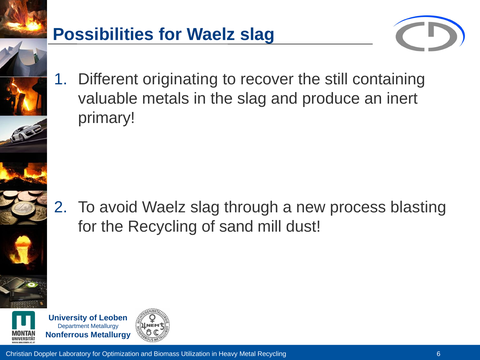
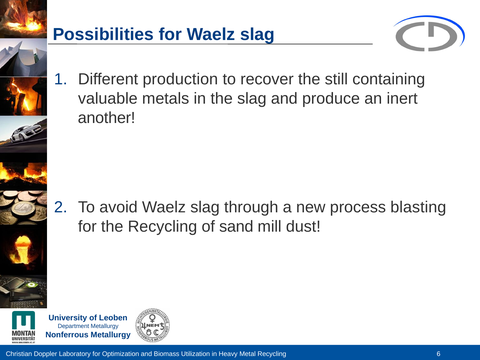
originating: originating -> production (180, 79)
primary: primary -> another (107, 118)
